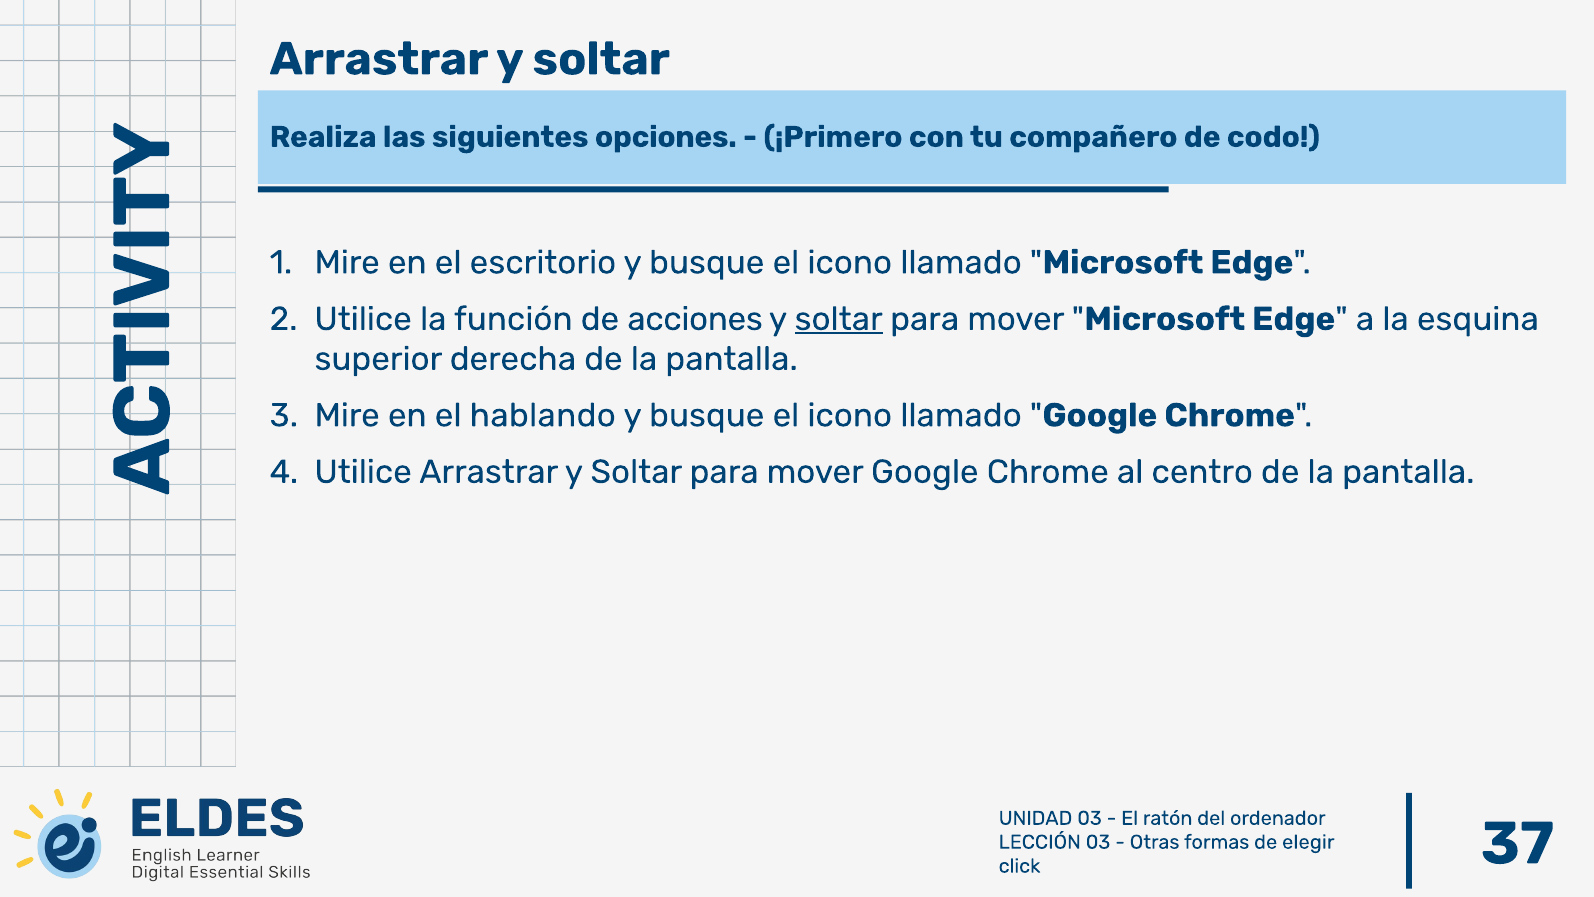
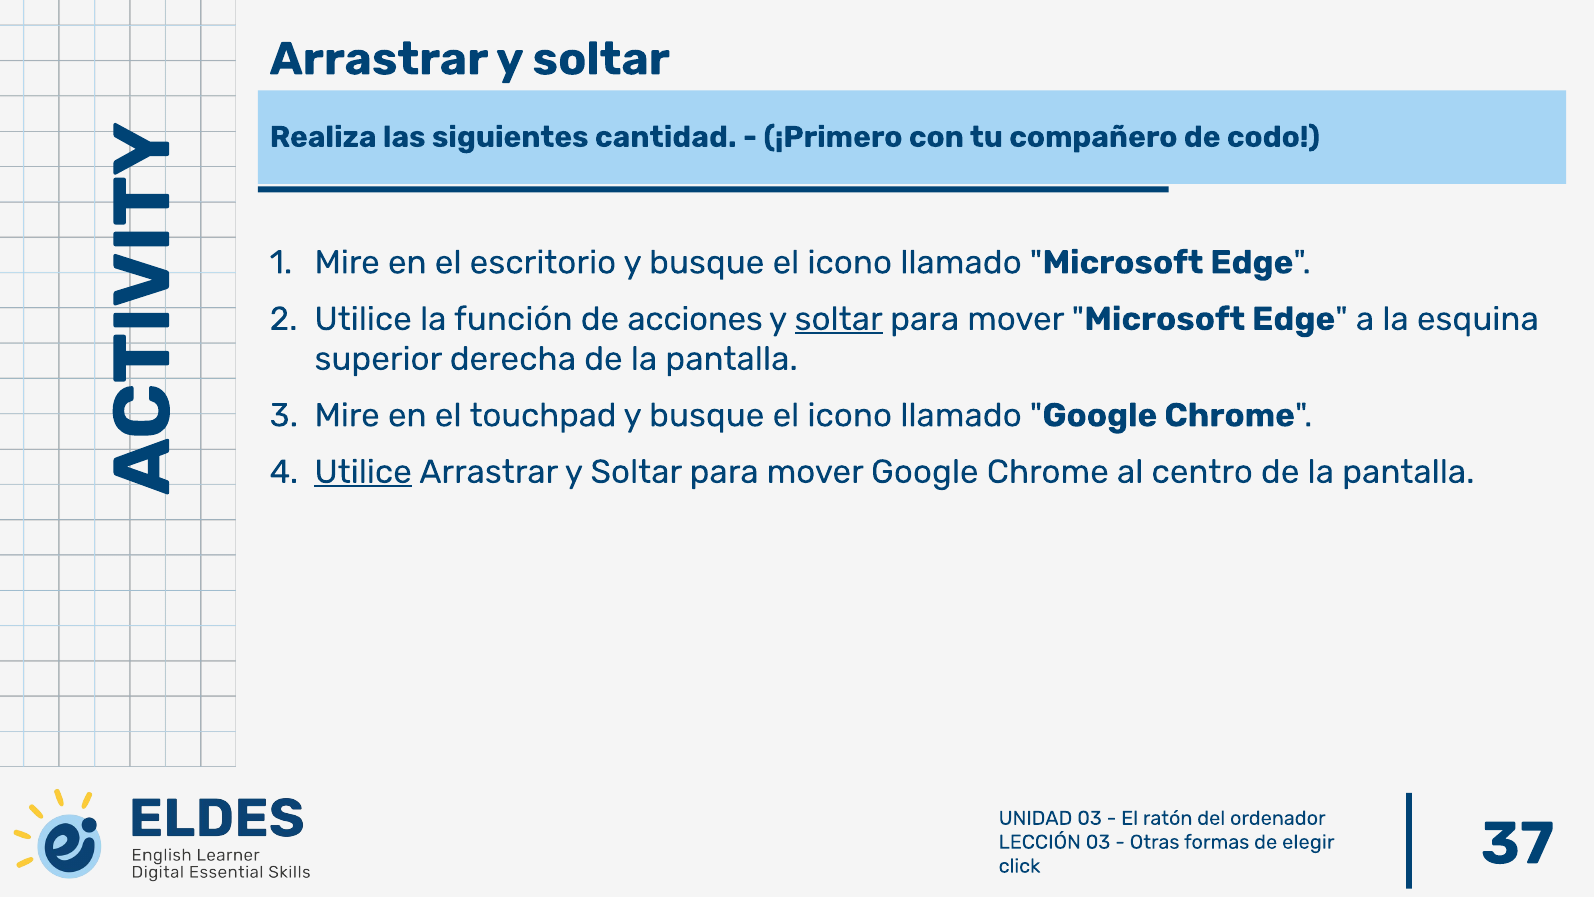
opciones: opciones -> cantidad (666, 137)
hablando: hablando -> touchpad (543, 415)
Utilice underline: none -> present (363, 472)
